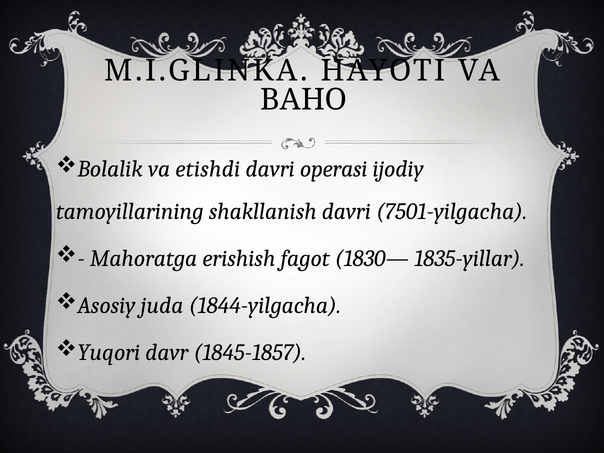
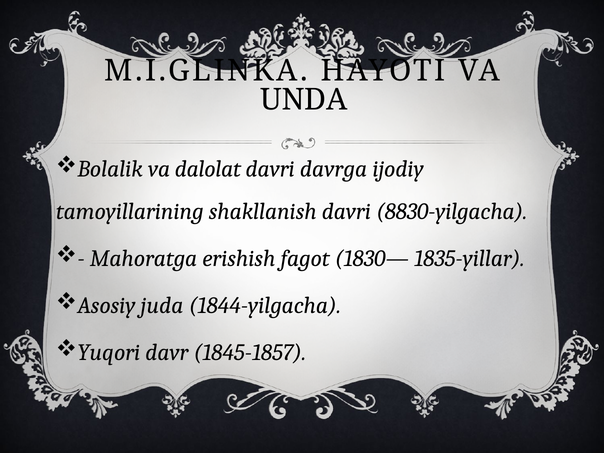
BAHO: BAHO -> UNDA (304, 100)
etishdi: etishdi -> dalolat (208, 169)
operasi: operasi -> davrga (334, 169)
7501-yilgacha: 7501-yilgacha -> 8830-yilgacha (452, 211)
